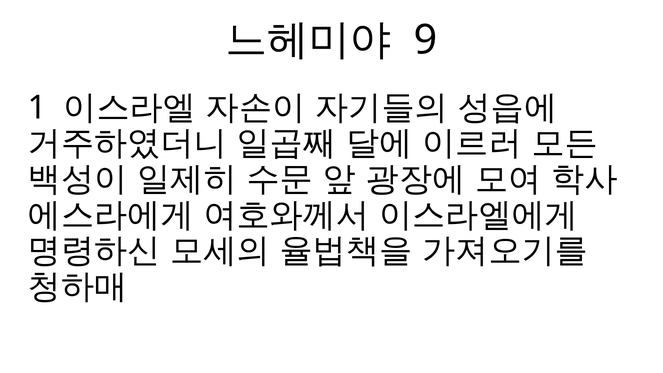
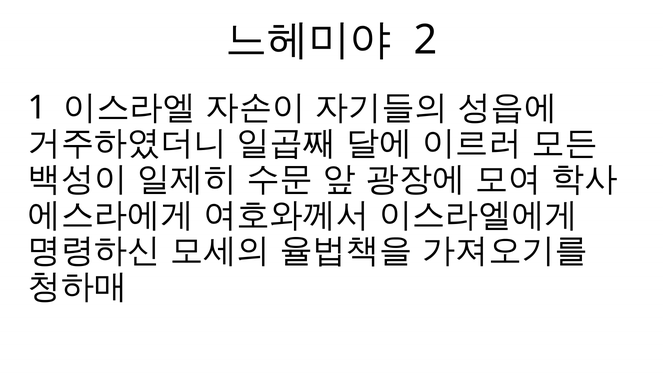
9: 9 -> 2 (426, 40)
